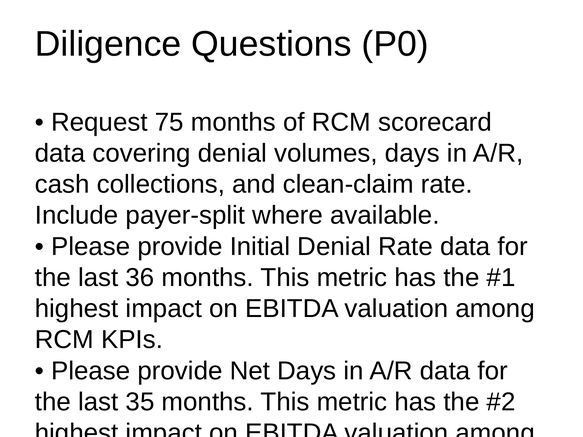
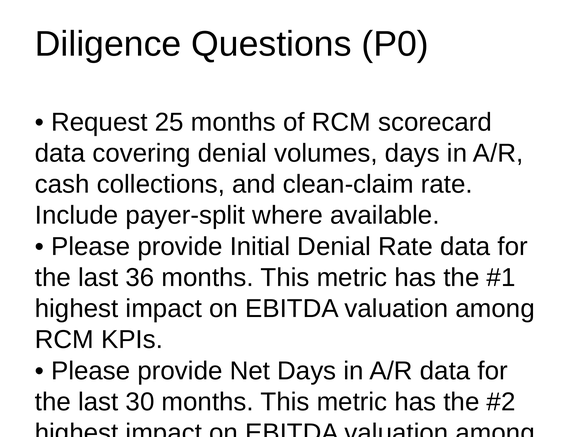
75: 75 -> 25 (169, 122)
35: 35 -> 30 (140, 402)
